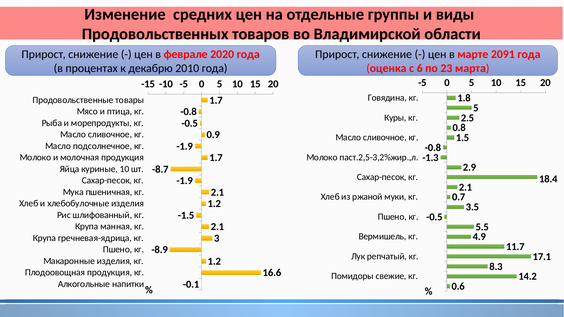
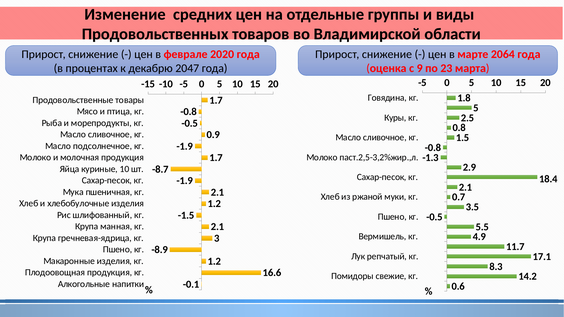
2091: 2091 -> 2064 (503, 54)
2010: 2010 -> 2047 (187, 68)
6: 6 -> 9 (420, 68)
